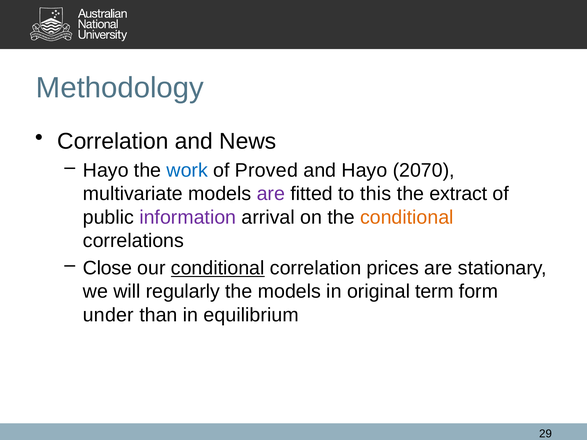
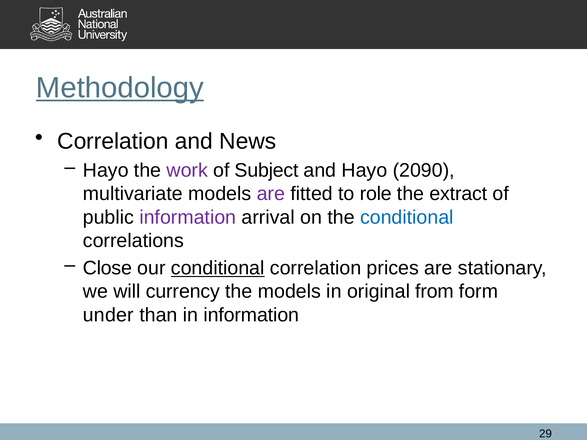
Methodology underline: none -> present (120, 88)
work colour: blue -> purple (187, 170)
Proved: Proved -> Subject (267, 170)
2070: 2070 -> 2090 (424, 170)
this: this -> role (376, 194)
conditional colour: orange -> blue (407, 217)
regularly: regularly -> currency (183, 292)
term: term -> from (435, 292)
in equilibrium: equilibrium -> information (251, 315)
